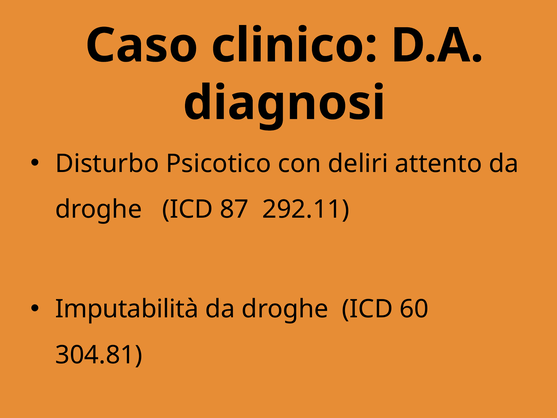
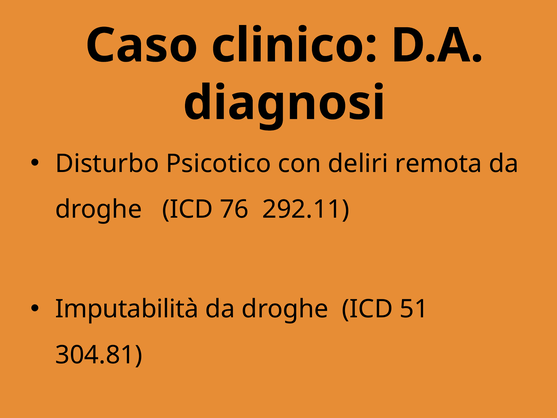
attento: attento -> remota (439, 163)
87: 87 -> 76 (234, 209)
60: 60 -> 51 (414, 309)
